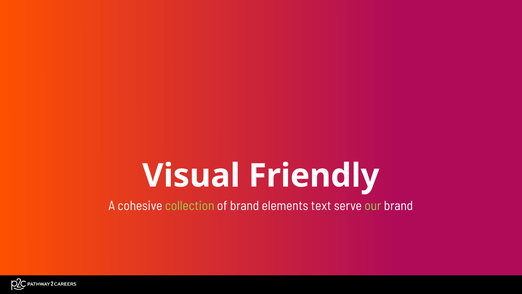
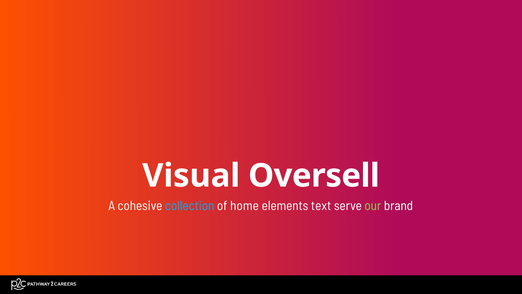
Friendly: Friendly -> Oversell (314, 176)
collection colour: light green -> light blue (190, 205)
of brand: brand -> home (244, 205)
